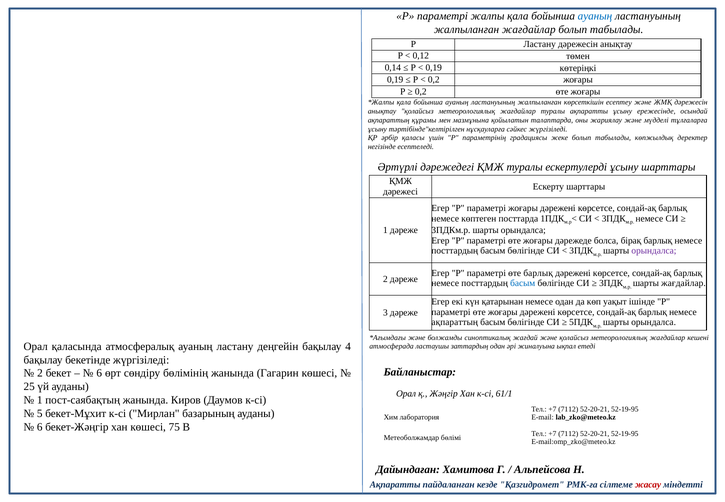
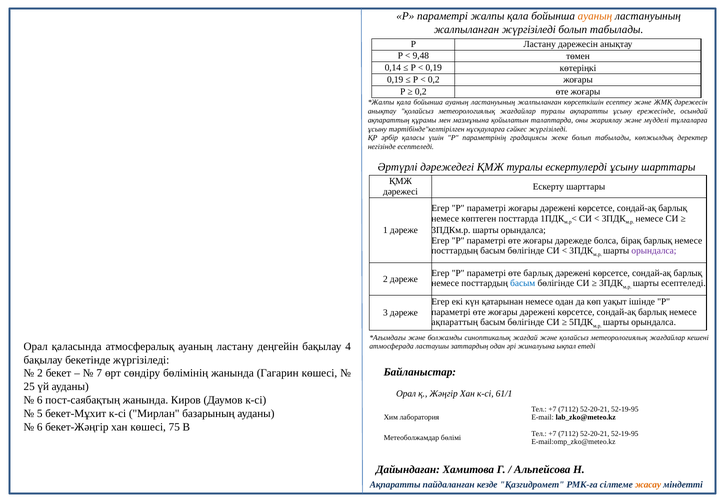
ауаның colour: blue -> orange (595, 16)
жалпыланған жағдайлар: жағдайлар -> жүргізіледі (529, 30)
0,12: 0,12 -> 9,48 (421, 56)
шарты жағдайлар: жағдайлар -> есептеледі (683, 283)
6: 6 -> 7 (99, 373)
1: 1 -> 6 (40, 400)
жасау colour: red -> orange (648, 485)
